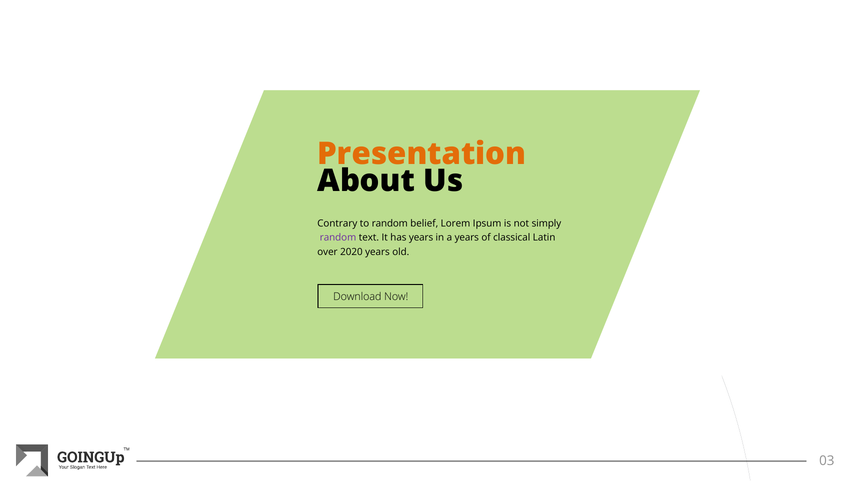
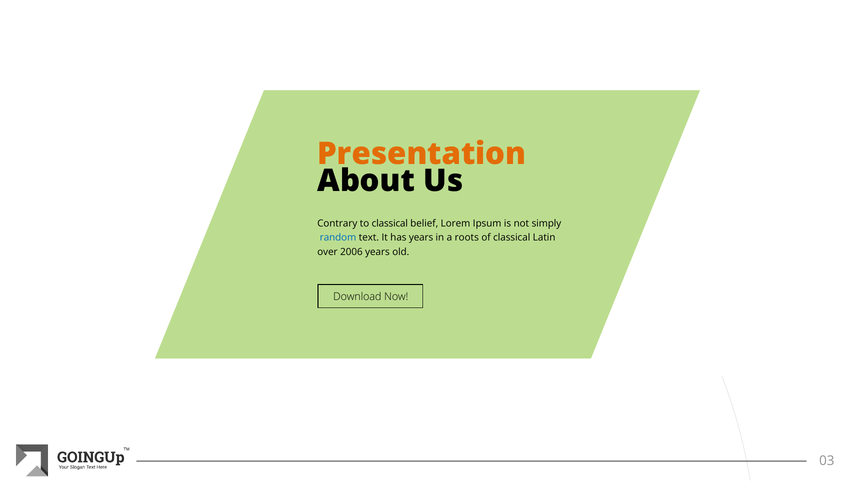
to random: random -> classical (390, 223)
random colour: purple -> blue (338, 238)
a years: years -> roots (467, 238)
2020: 2020 -> 2006 (351, 252)
